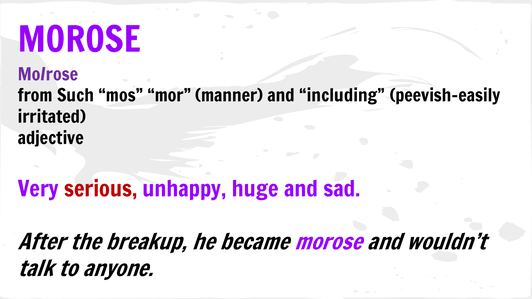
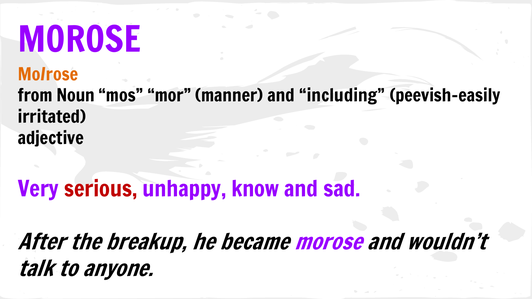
Mo/rose colour: purple -> orange (48, 75)
Such: Such -> Noun (76, 96)
huge: huge -> know (255, 189)
